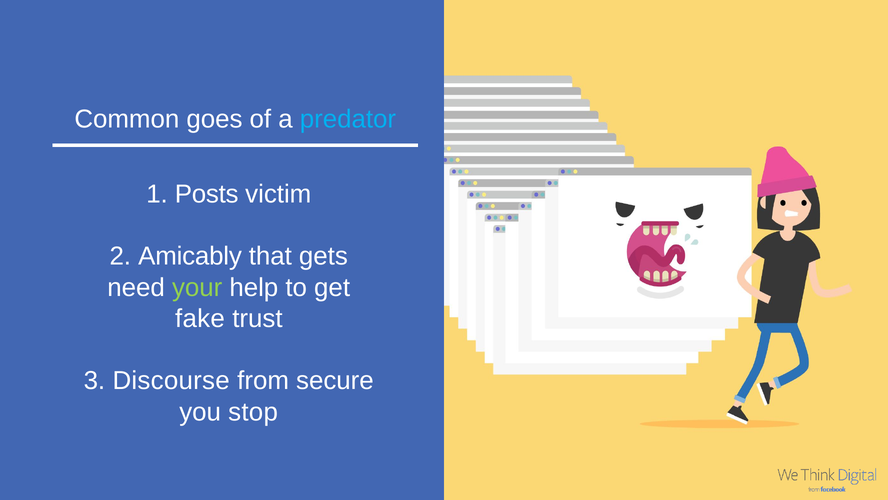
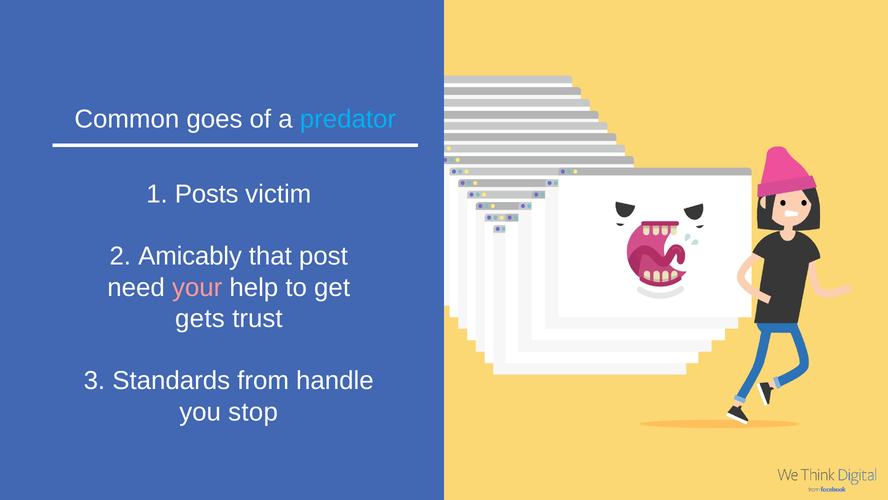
gets: gets -> post (323, 256)
your colour: light green -> pink (197, 287)
fake: fake -> gets (200, 318)
Discourse: Discourse -> Standards (171, 381)
secure: secure -> handle (335, 381)
